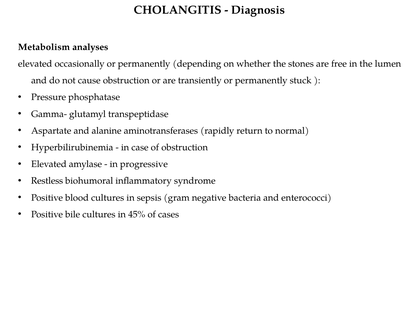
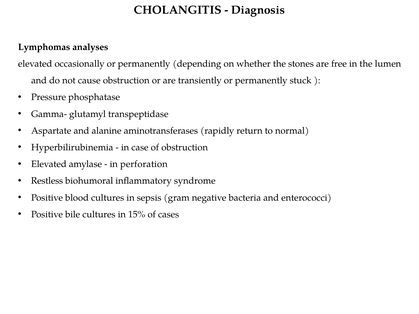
Metabolism: Metabolism -> Lymphomas (44, 47)
progressive: progressive -> perforation (144, 164)
45%: 45% -> 15% (137, 215)
